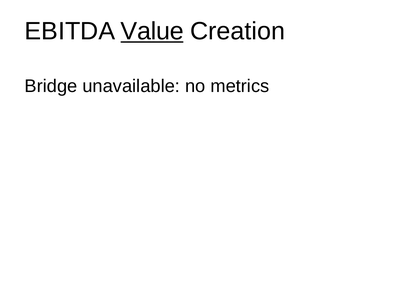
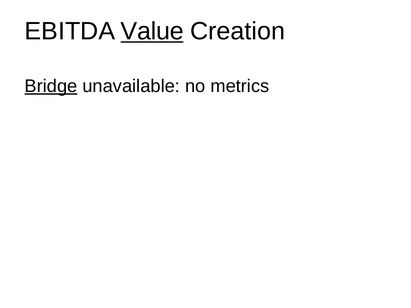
Bridge underline: none -> present (51, 86)
